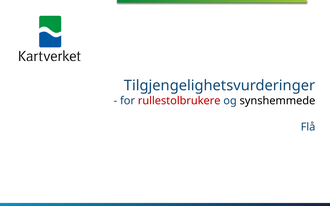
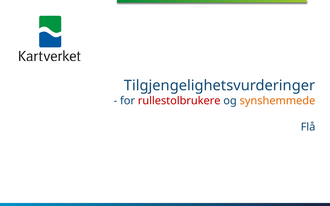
synshemmede colour: black -> orange (277, 101)
